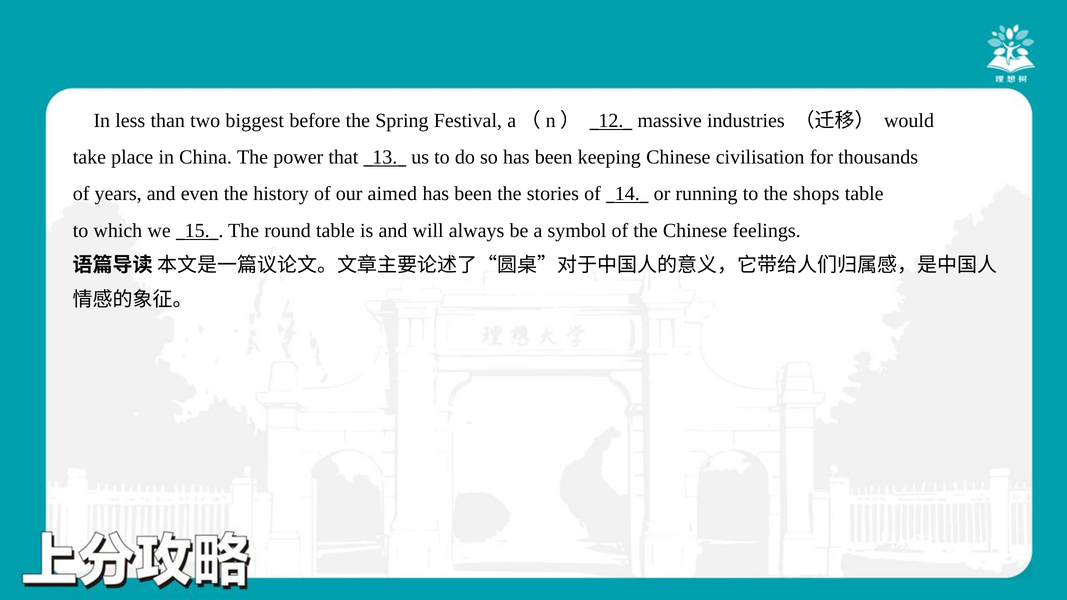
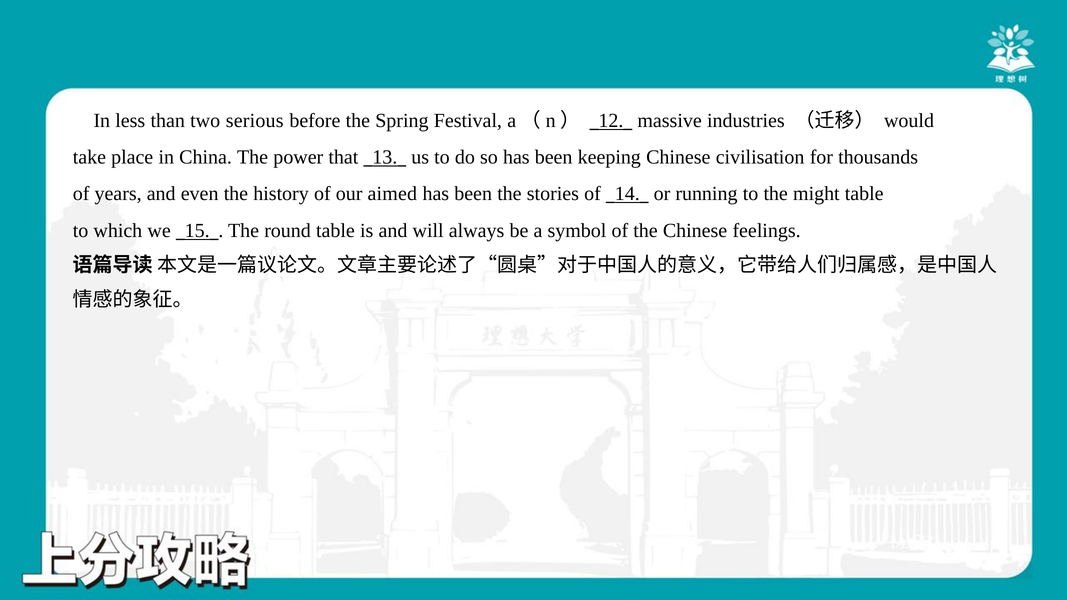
biggest: biggest -> serious (255, 121)
shops: shops -> might (816, 194)
